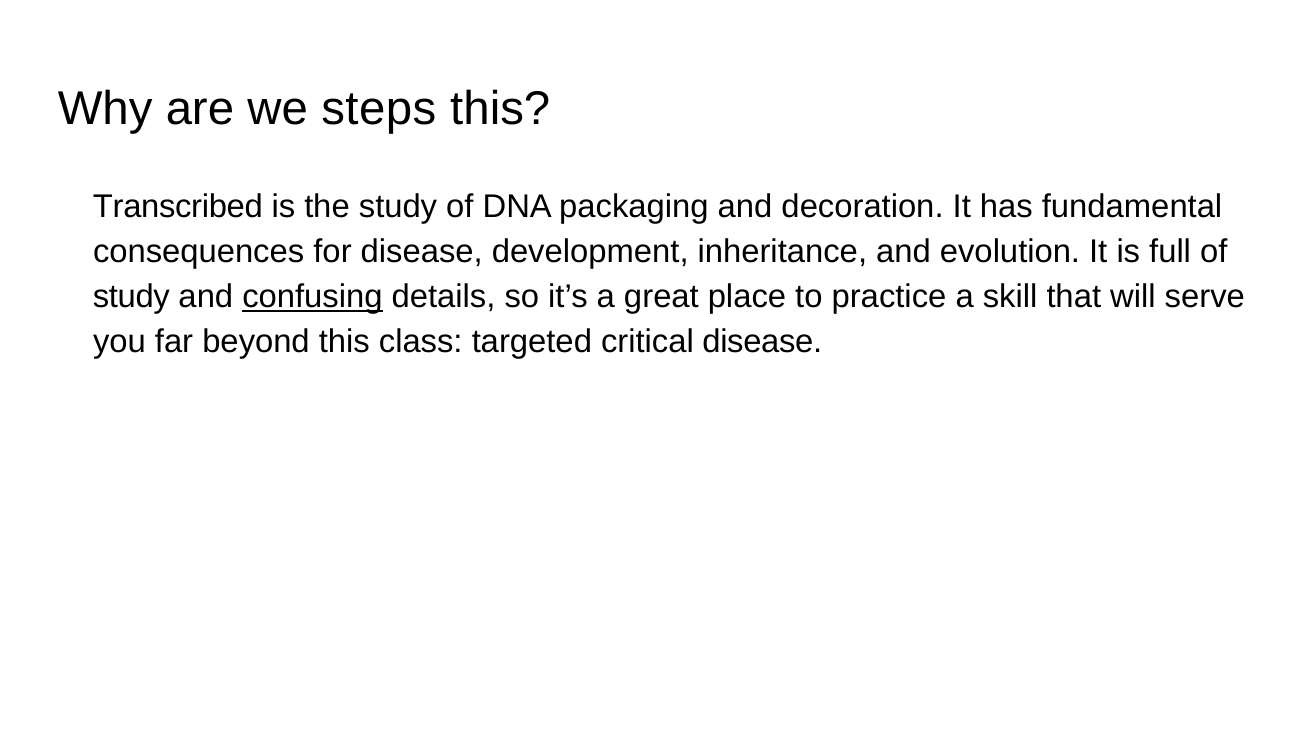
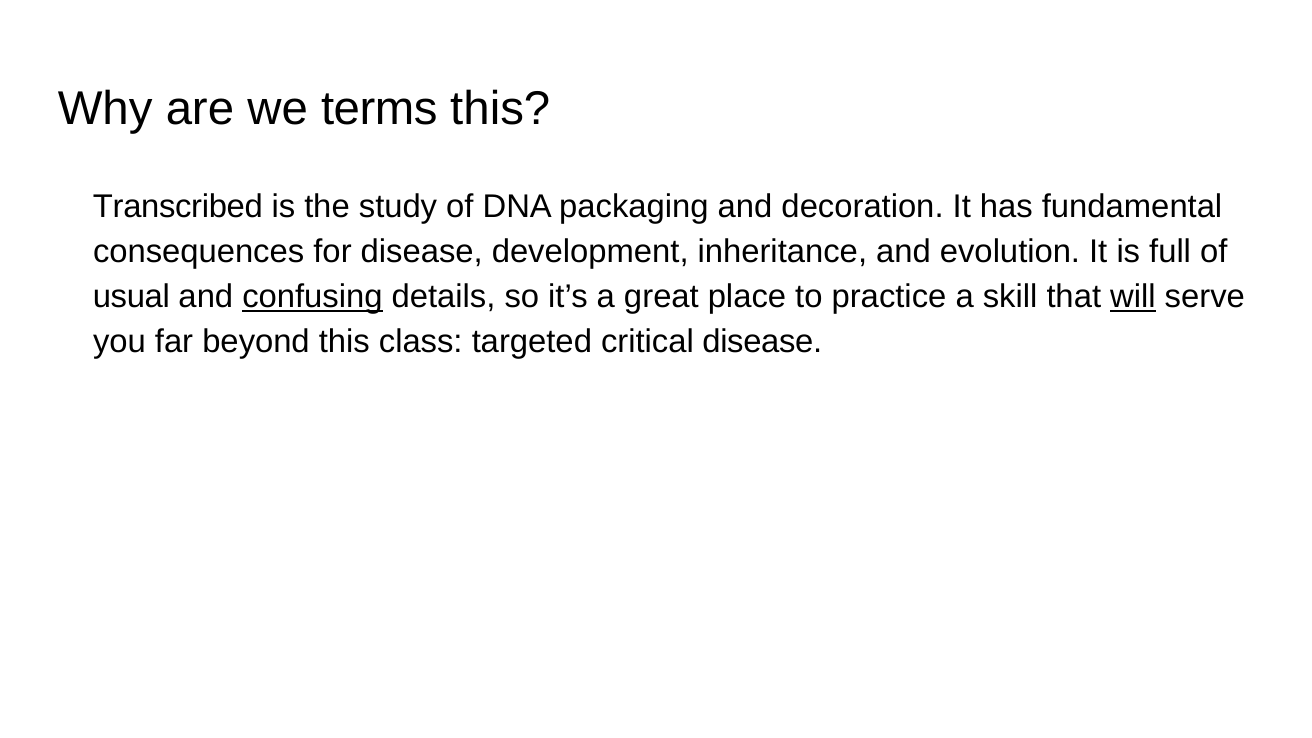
steps: steps -> terms (379, 109)
study: study -> usual (131, 297)
will underline: none -> present (1133, 297)
